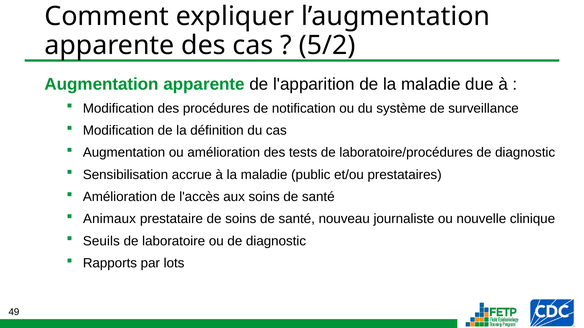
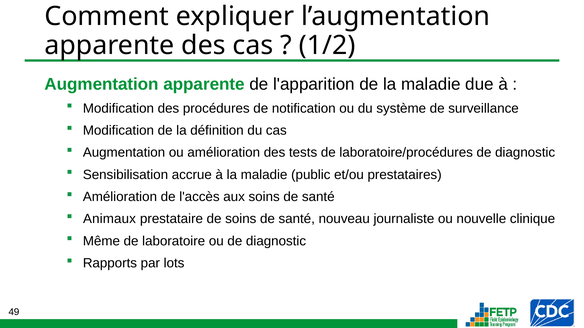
5/2: 5/2 -> 1/2 (327, 45)
Seuils: Seuils -> Même (101, 241)
